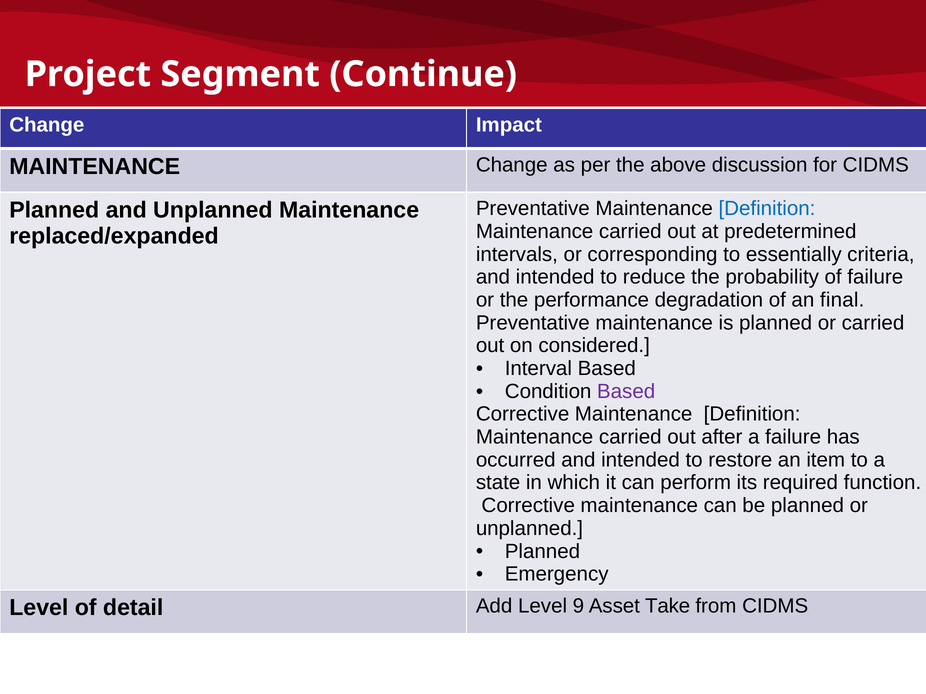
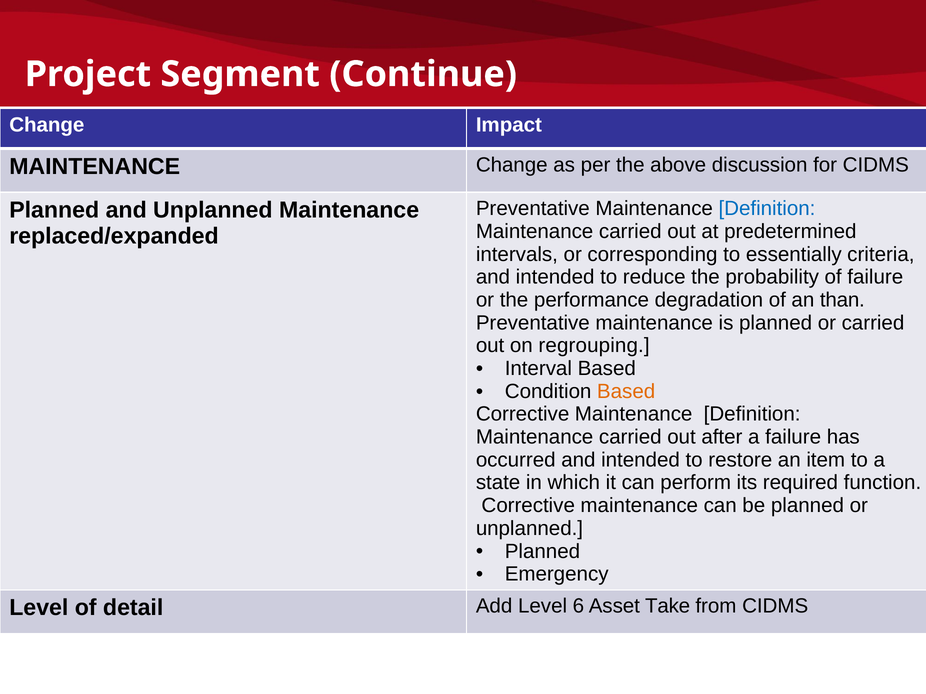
final: final -> than (842, 300)
considered: considered -> regrouping (594, 346)
Based colour: purple -> orange (626, 392)
9: 9 -> 6 (578, 607)
